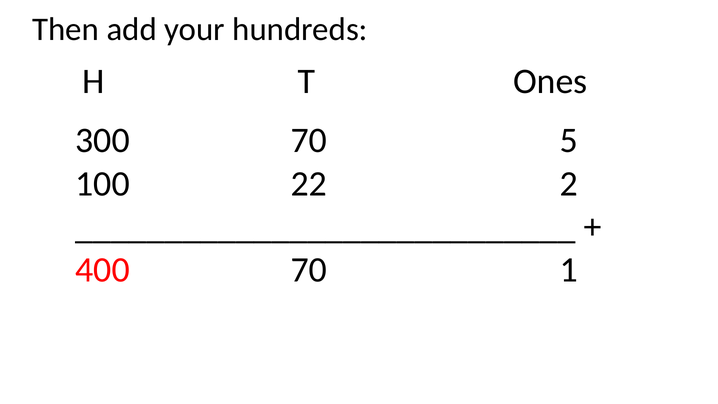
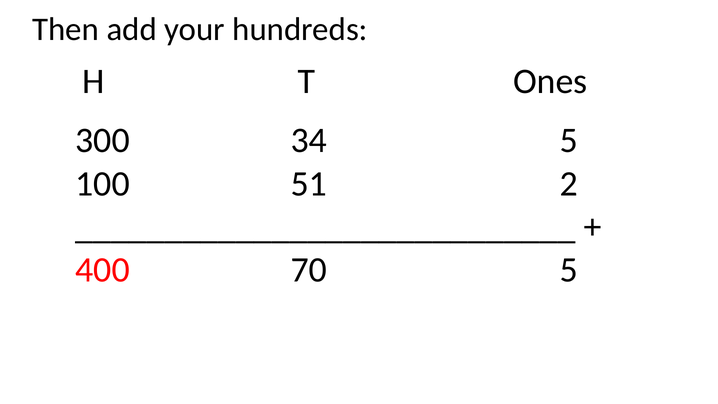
300 70: 70 -> 34 (309, 141)
22: 22 -> 51 (309, 184)
70 1: 1 -> 5 (569, 270)
